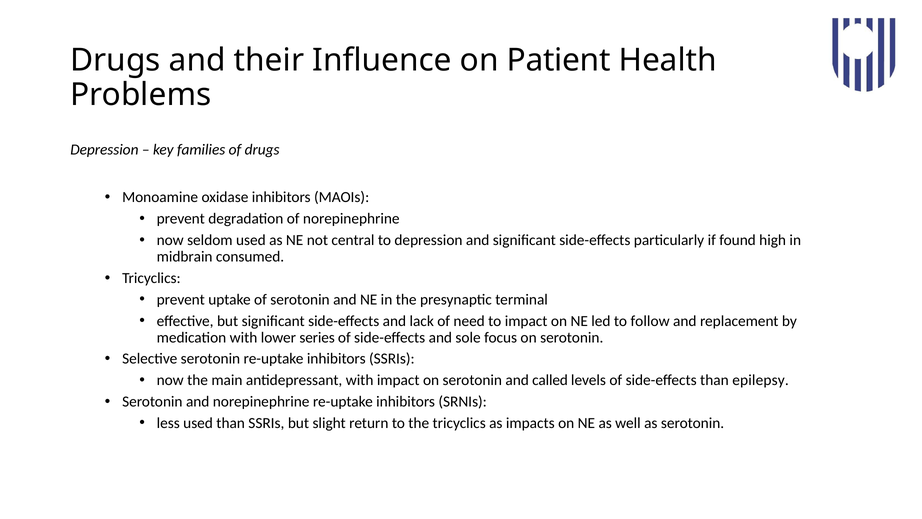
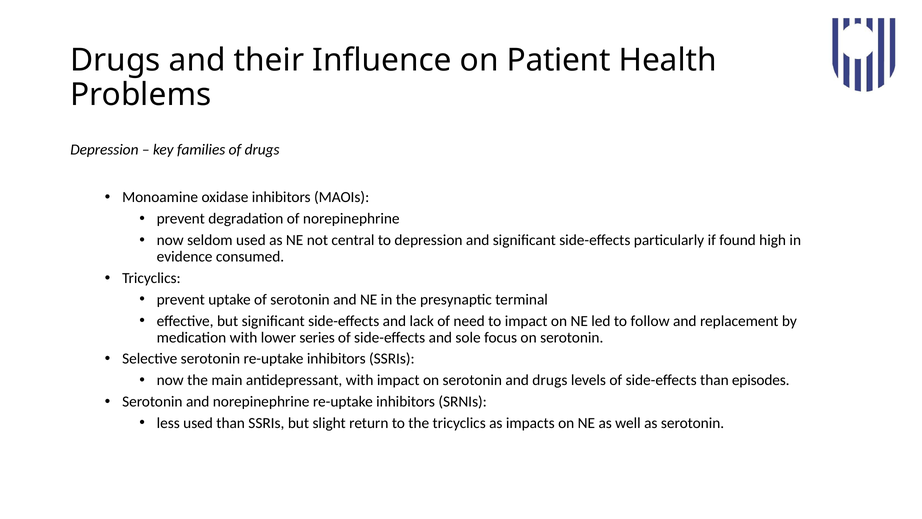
midbrain: midbrain -> evidence (185, 257)
and called: called -> drugs (550, 380)
epilepsy: epilepsy -> episodes (761, 380)
